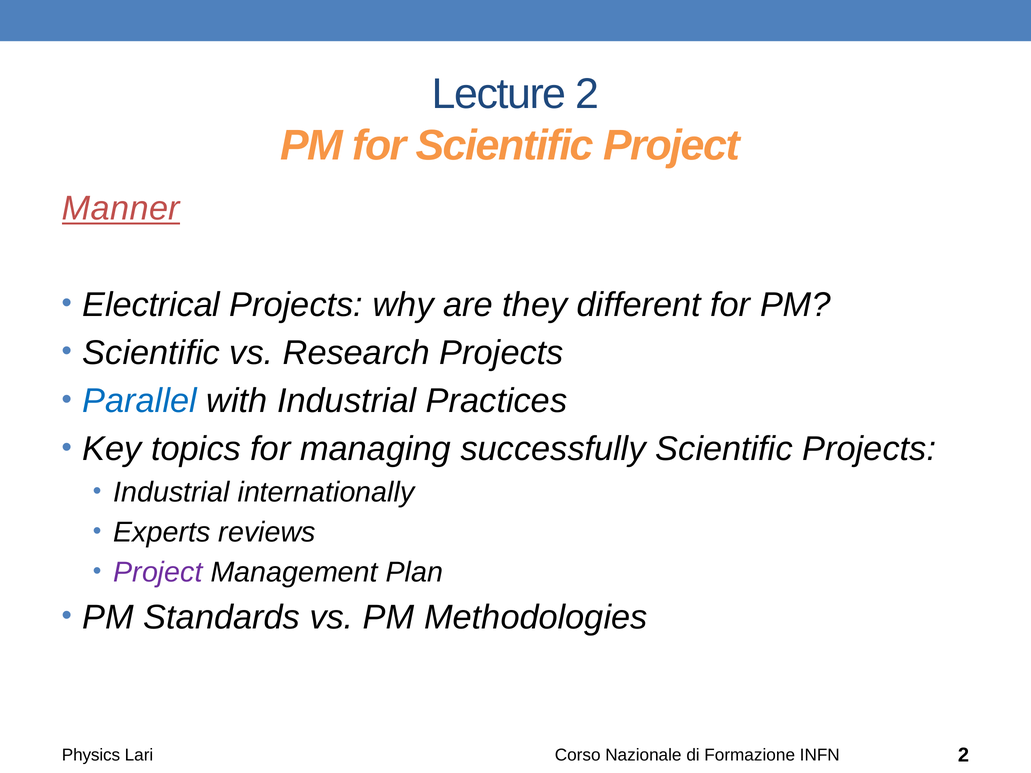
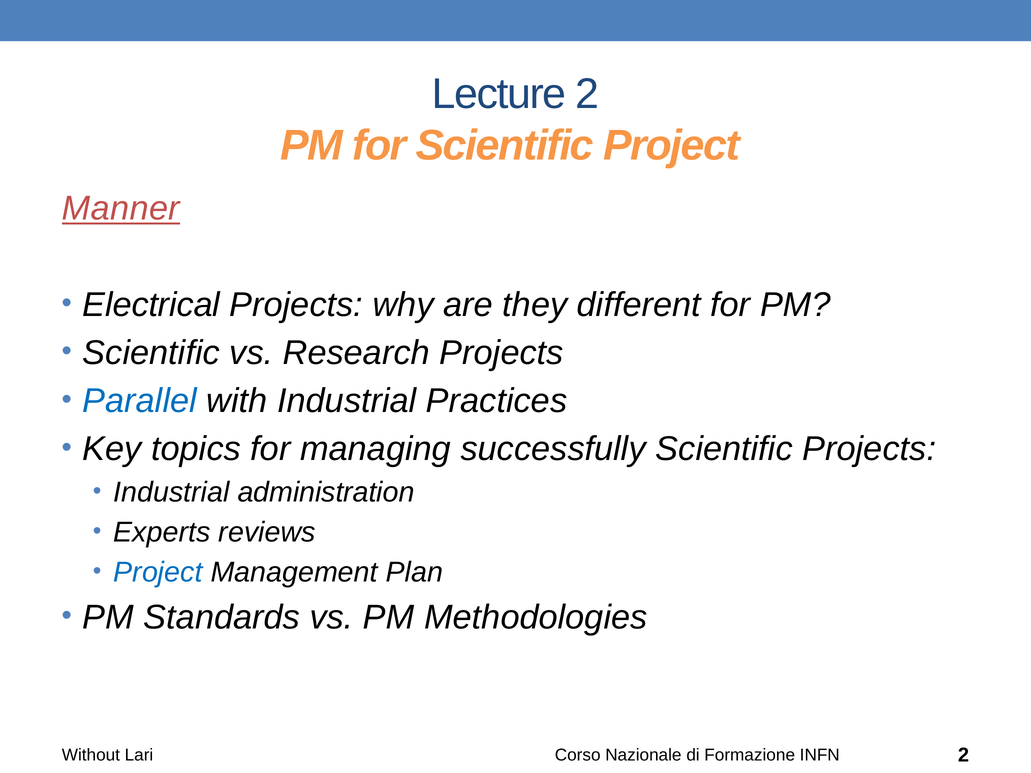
internationally: internationally -> administration (326, 492)
Project colour: purple -> blue (158, 572)
Physics: Physics -> Without (91, 755)
